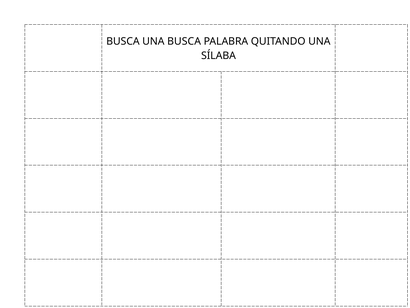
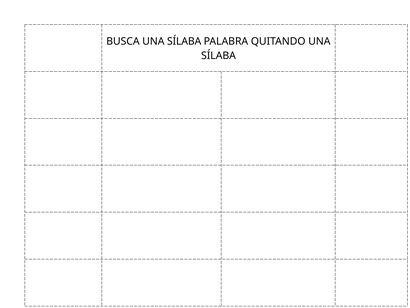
BUSCA UNA BUSCA: BUSCA -> SÍLABA (184, 41)
